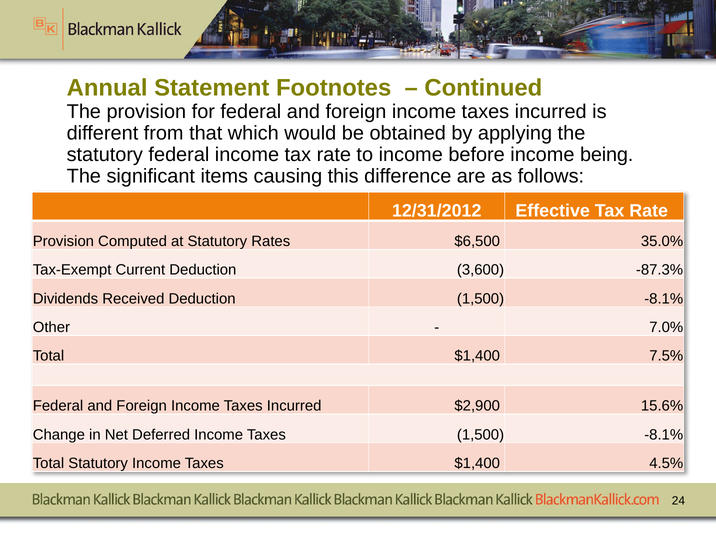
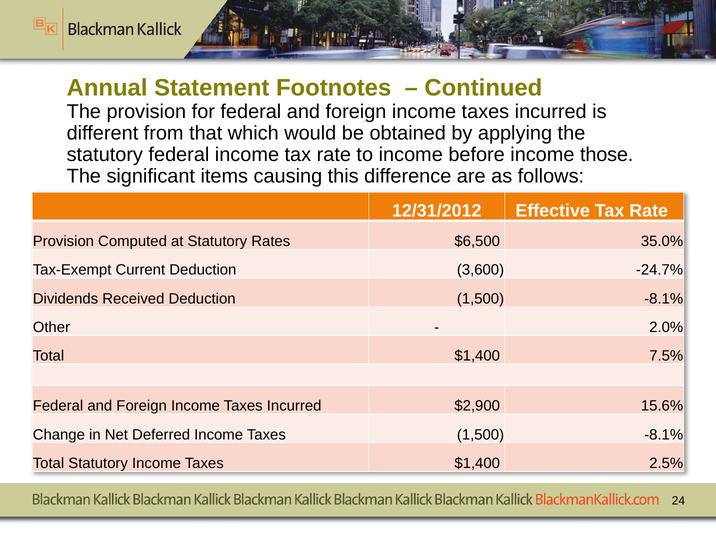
being: being -> those (607, 154)
-87.3%: -87.3% -> -24.7% (660, 270)
7.0%: 7.0% -> 2.0% (666, 327)
4.5%: 4.5% -> 2.5% (666, 463)
